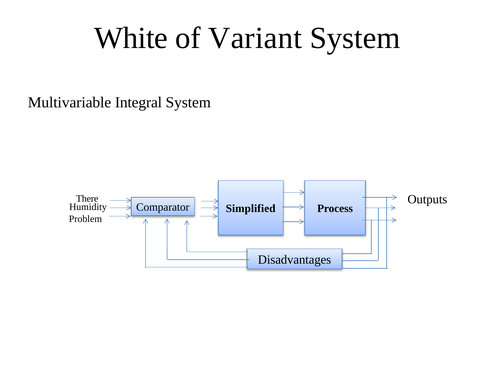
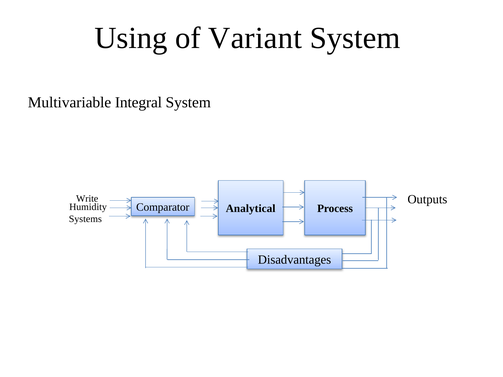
White: White -> Using (131, 38)
There: There -> Write (87, 199)
Simplified: Simplified -> Analytical (251, 209)
Problem: Problem -> Systems (85, 219)
